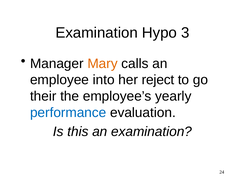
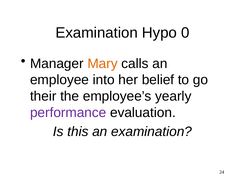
3: 3 -> 0 (185, 33)
reject: reject -> belief (158, 80)
performance colour: blue -> purple (68, 112)
